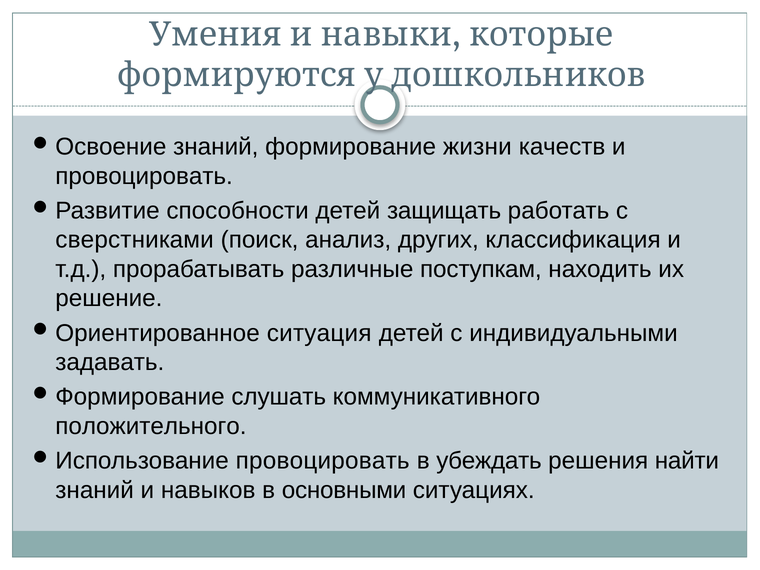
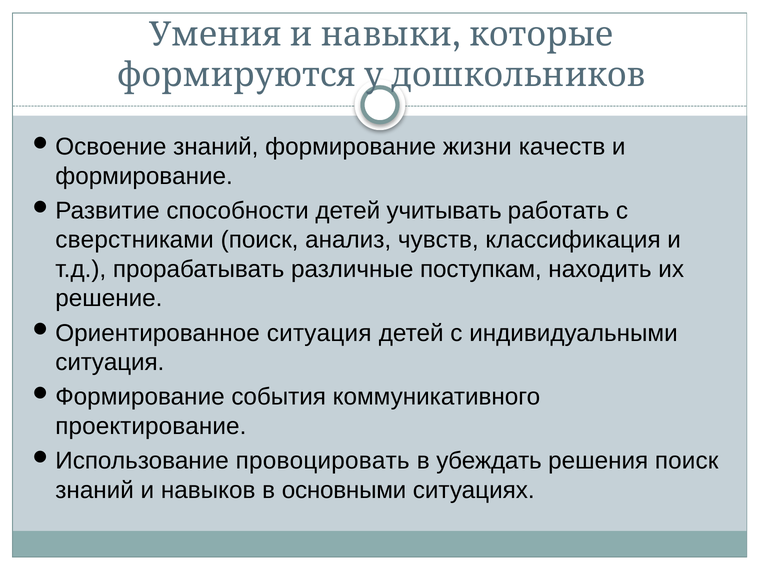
провоцировать: провоцировать -> формирование (144, 176)
защищать: защищать -> учитывать (444, 211)
других: других -> чувств (438, 240)
задавать: задавать -> ситуация (110, 362)
слушать: слушать -> события (279, 397)
положительного: положительного -> проектирование (151, 426)
решения найти: найти -> поиск (687, 461)
